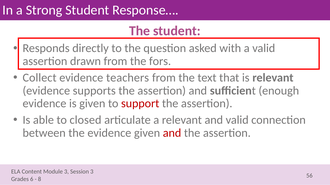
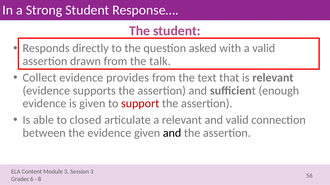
fors: fors -> talk (160, 61)
teachers: teachers -> provides (128, 78)
and colour: red -> black (172, 133)
